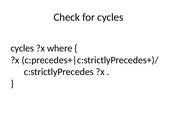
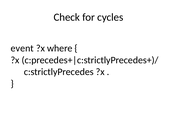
cycles: cycles -> event (22, 48)
